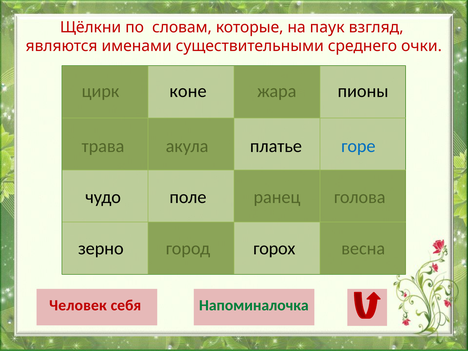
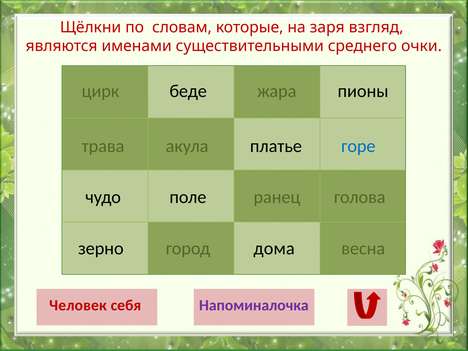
паук: паук -> заря (327, 27)
коне: коне -> беде (188, 91)
горох: горох -> дома (274, 248)
Напоминалочка colour: green -> purple (254, 305)
